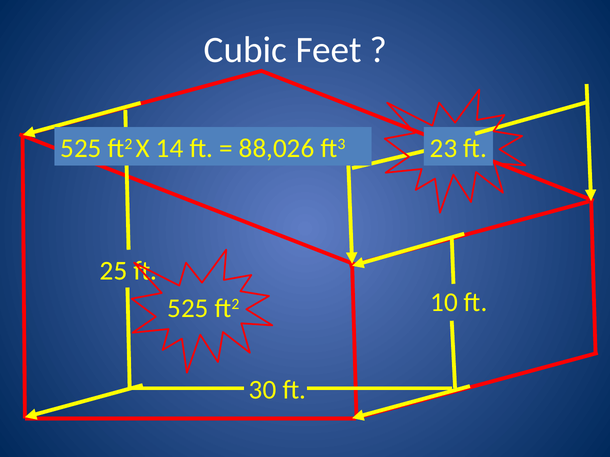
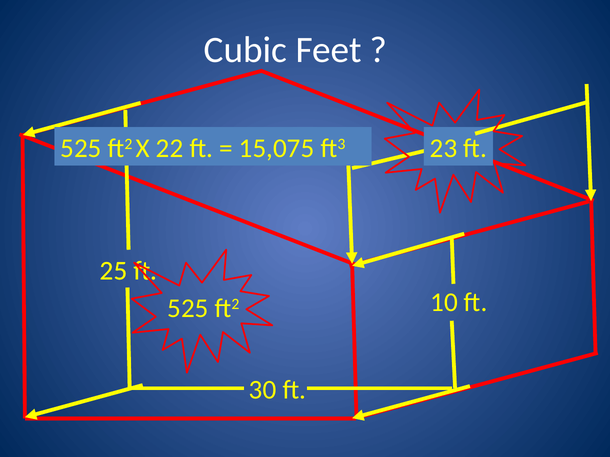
14: 14 -> 22 (170, 148)
88,026: 88,026 -> 15,075 (277, 148)
